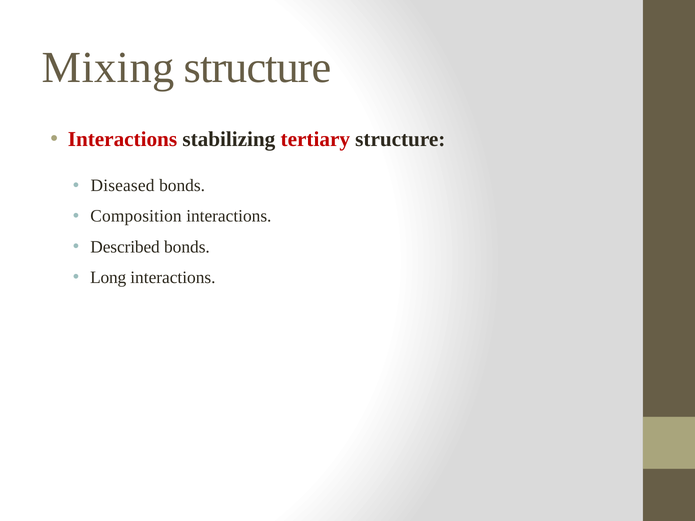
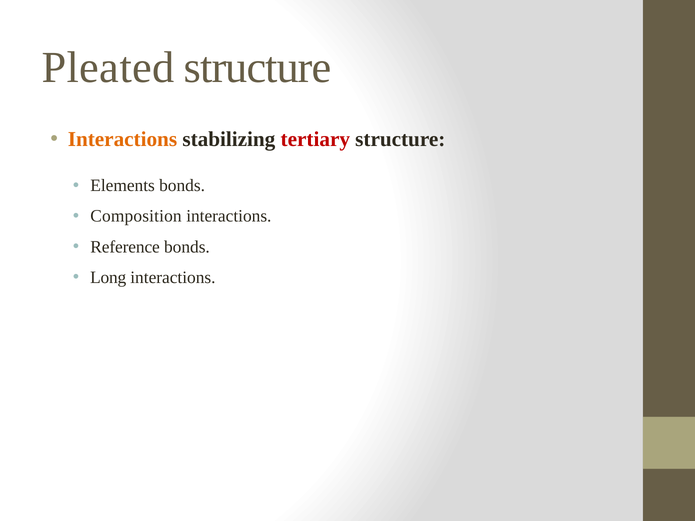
Mixing: Mixing -> Pleated (108, 67)
Interactions colour: red -> orange (122, 139)
Diseased: Diseased -> Elements (123, 186)
Described: Described -> Reference (125, 247)
